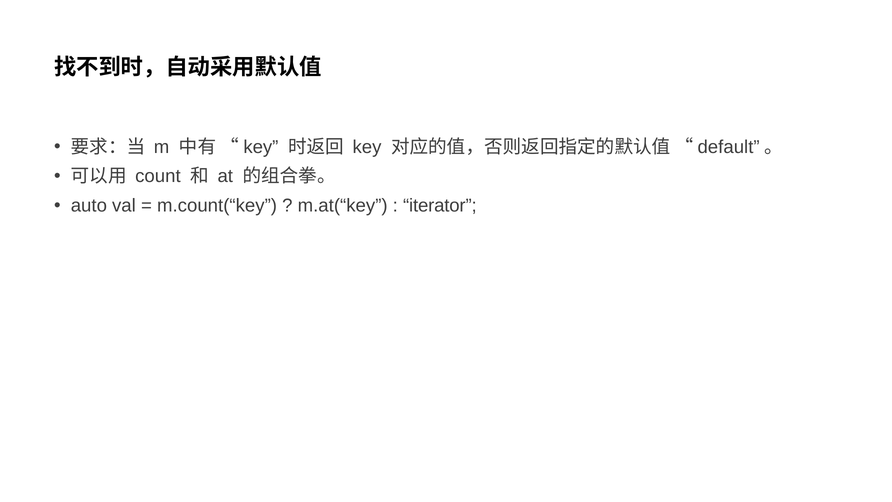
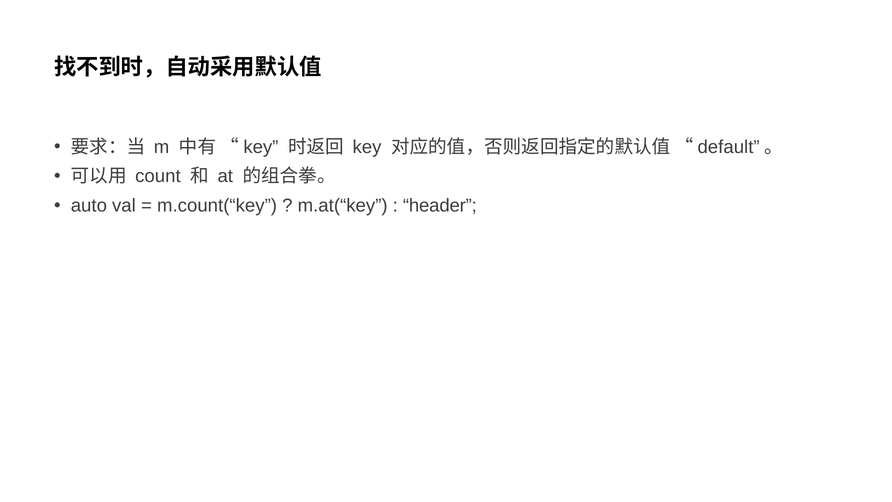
iterator: iterator -> header (440, 206)
